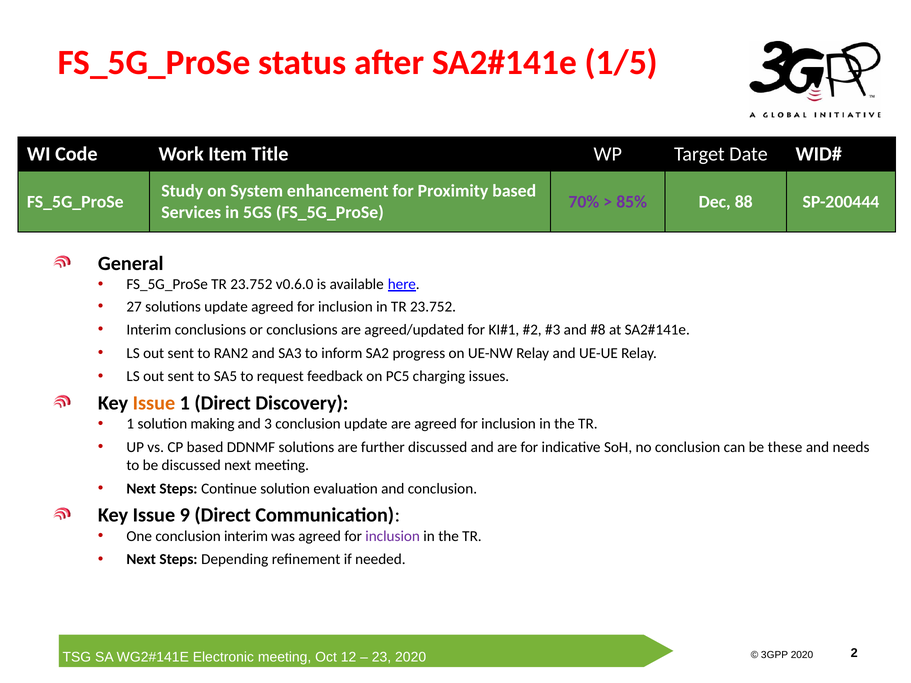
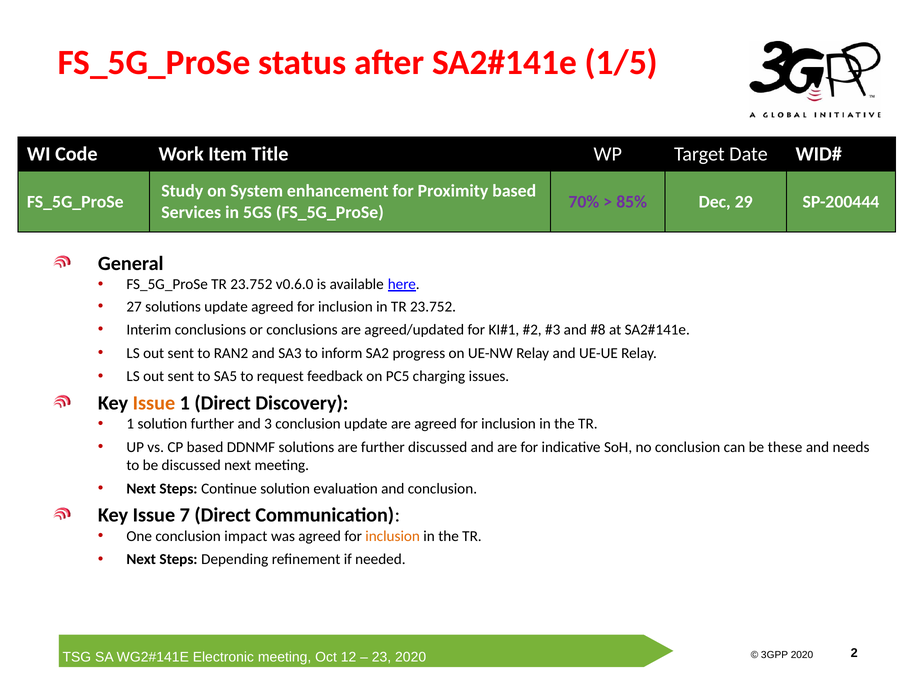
88: 88 -> 29 (744, 202)
solution making: making -> further (212, 424)
9: 9 -> 7 (185, 515)
conclusion interim: interim -> impact (246, 536)
inclusion colour: purple -> orange (393, 536)
